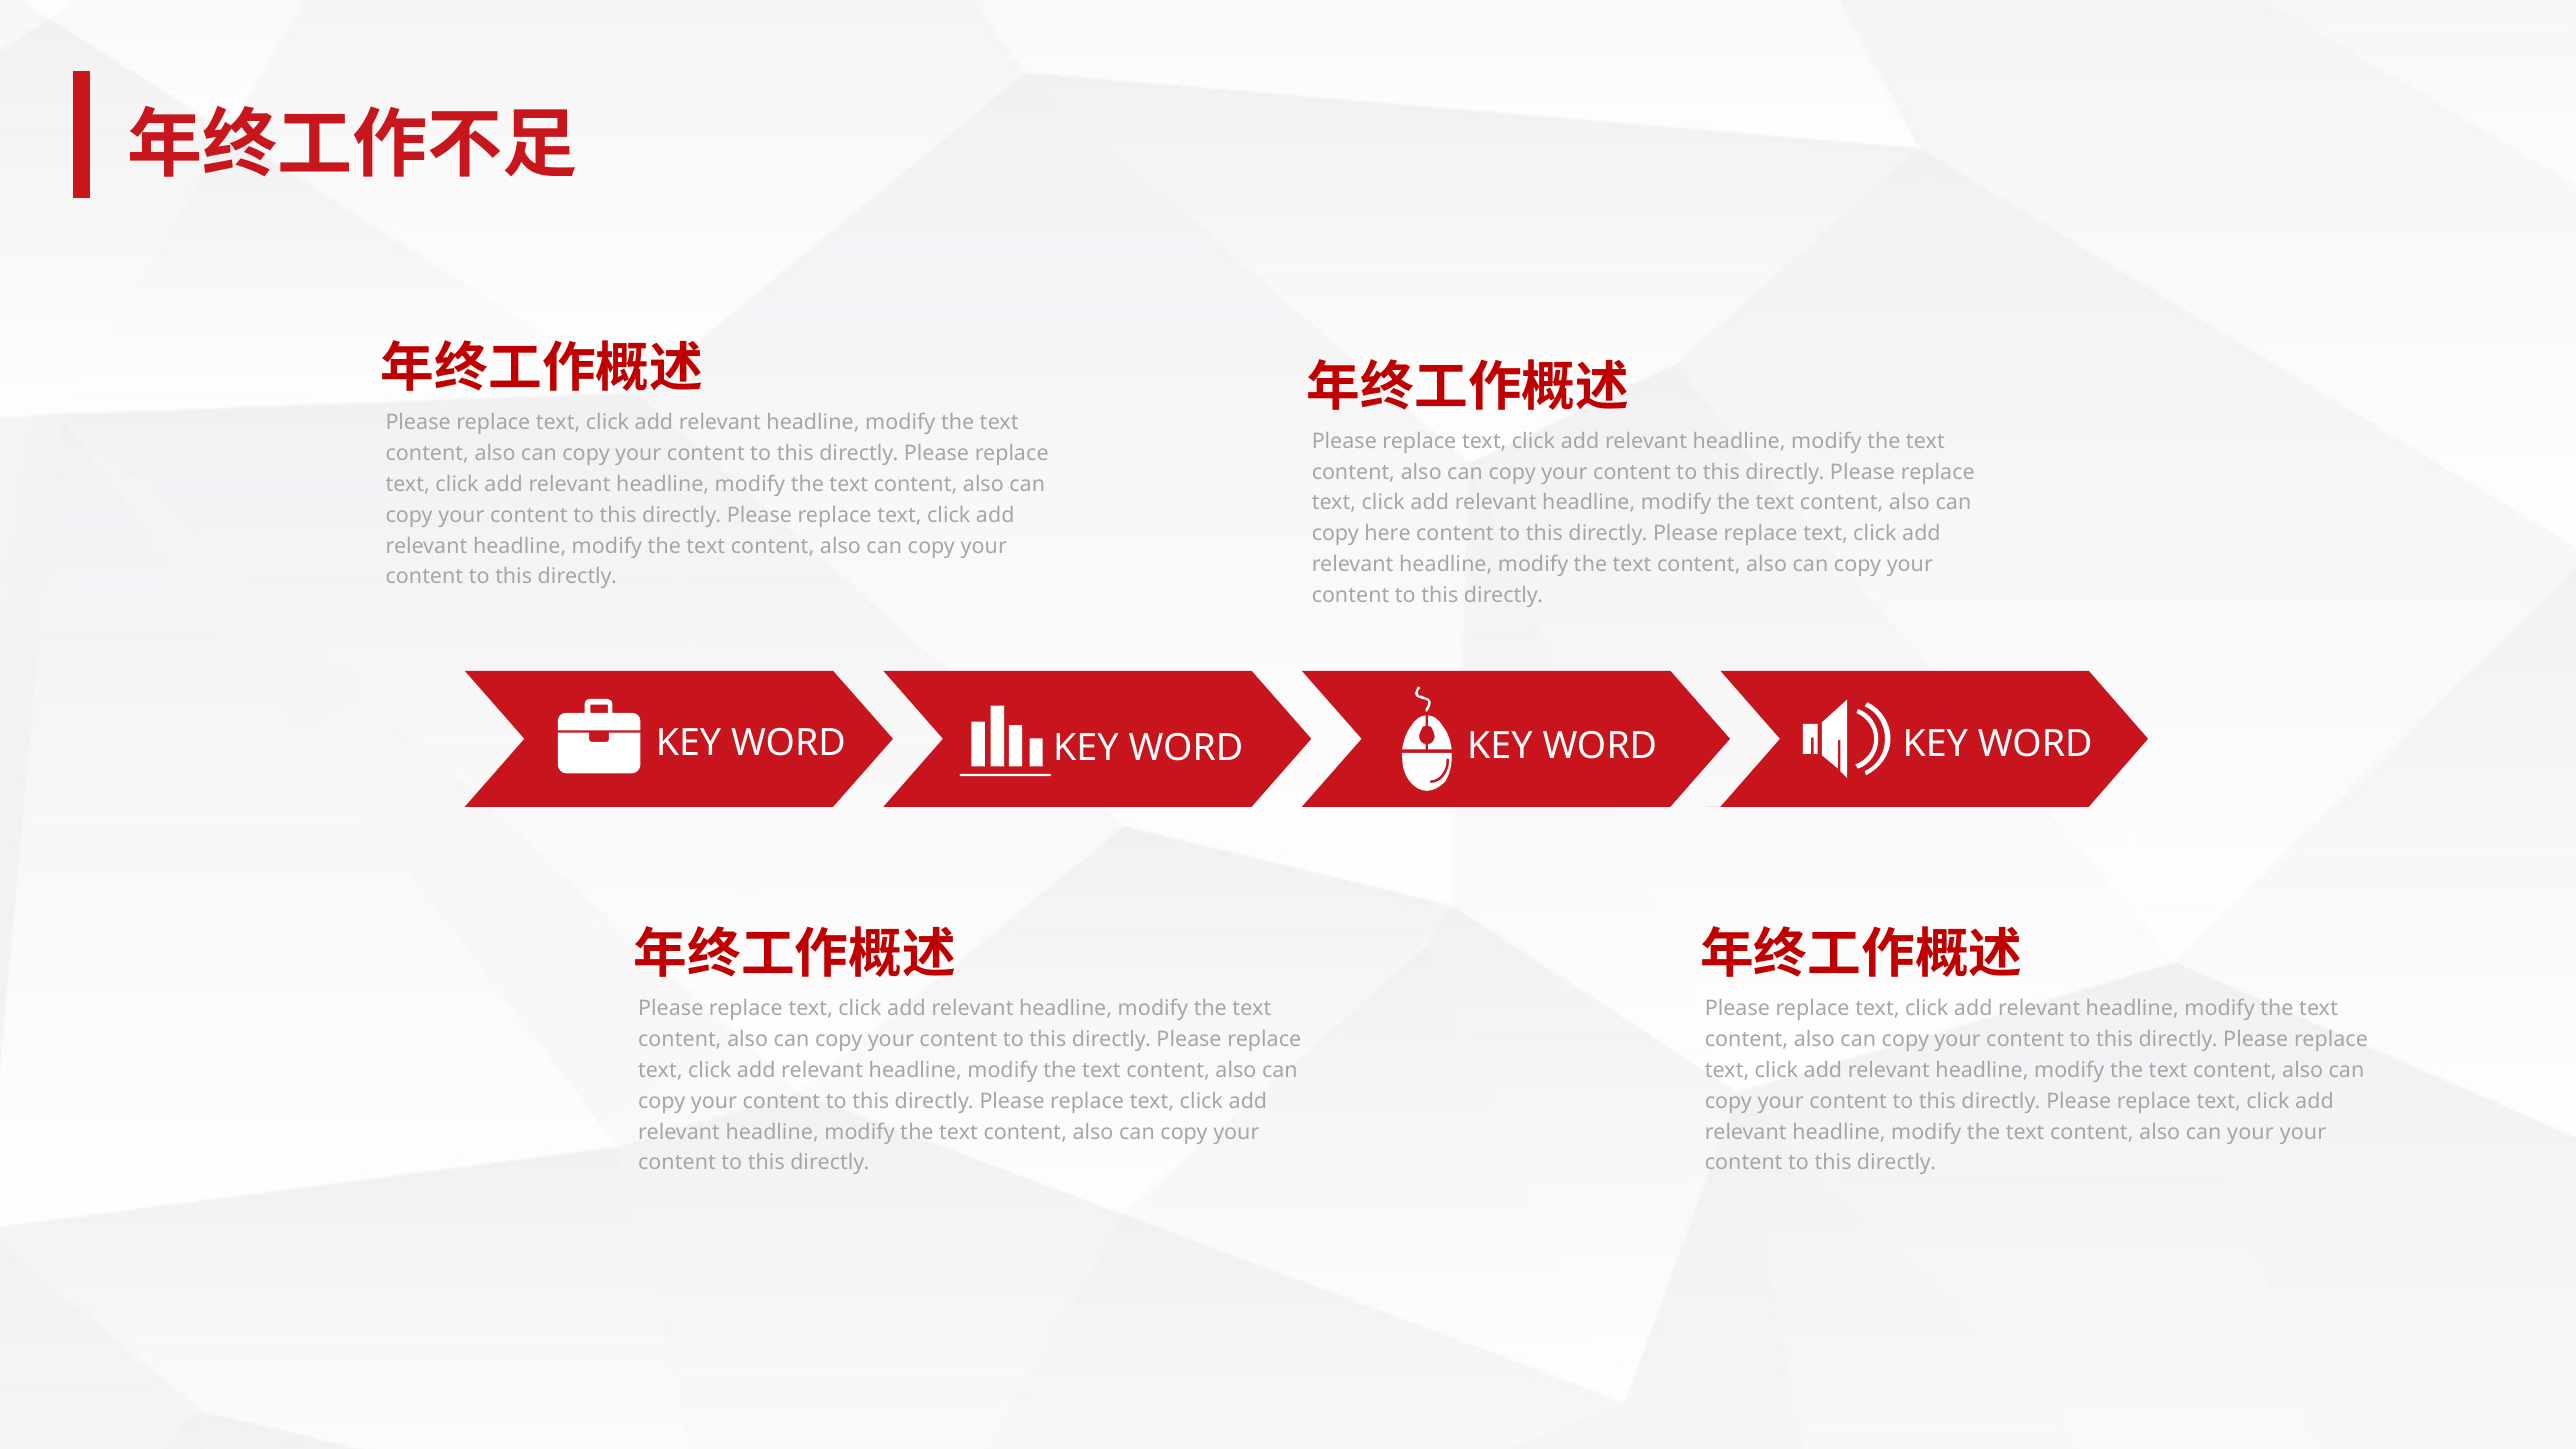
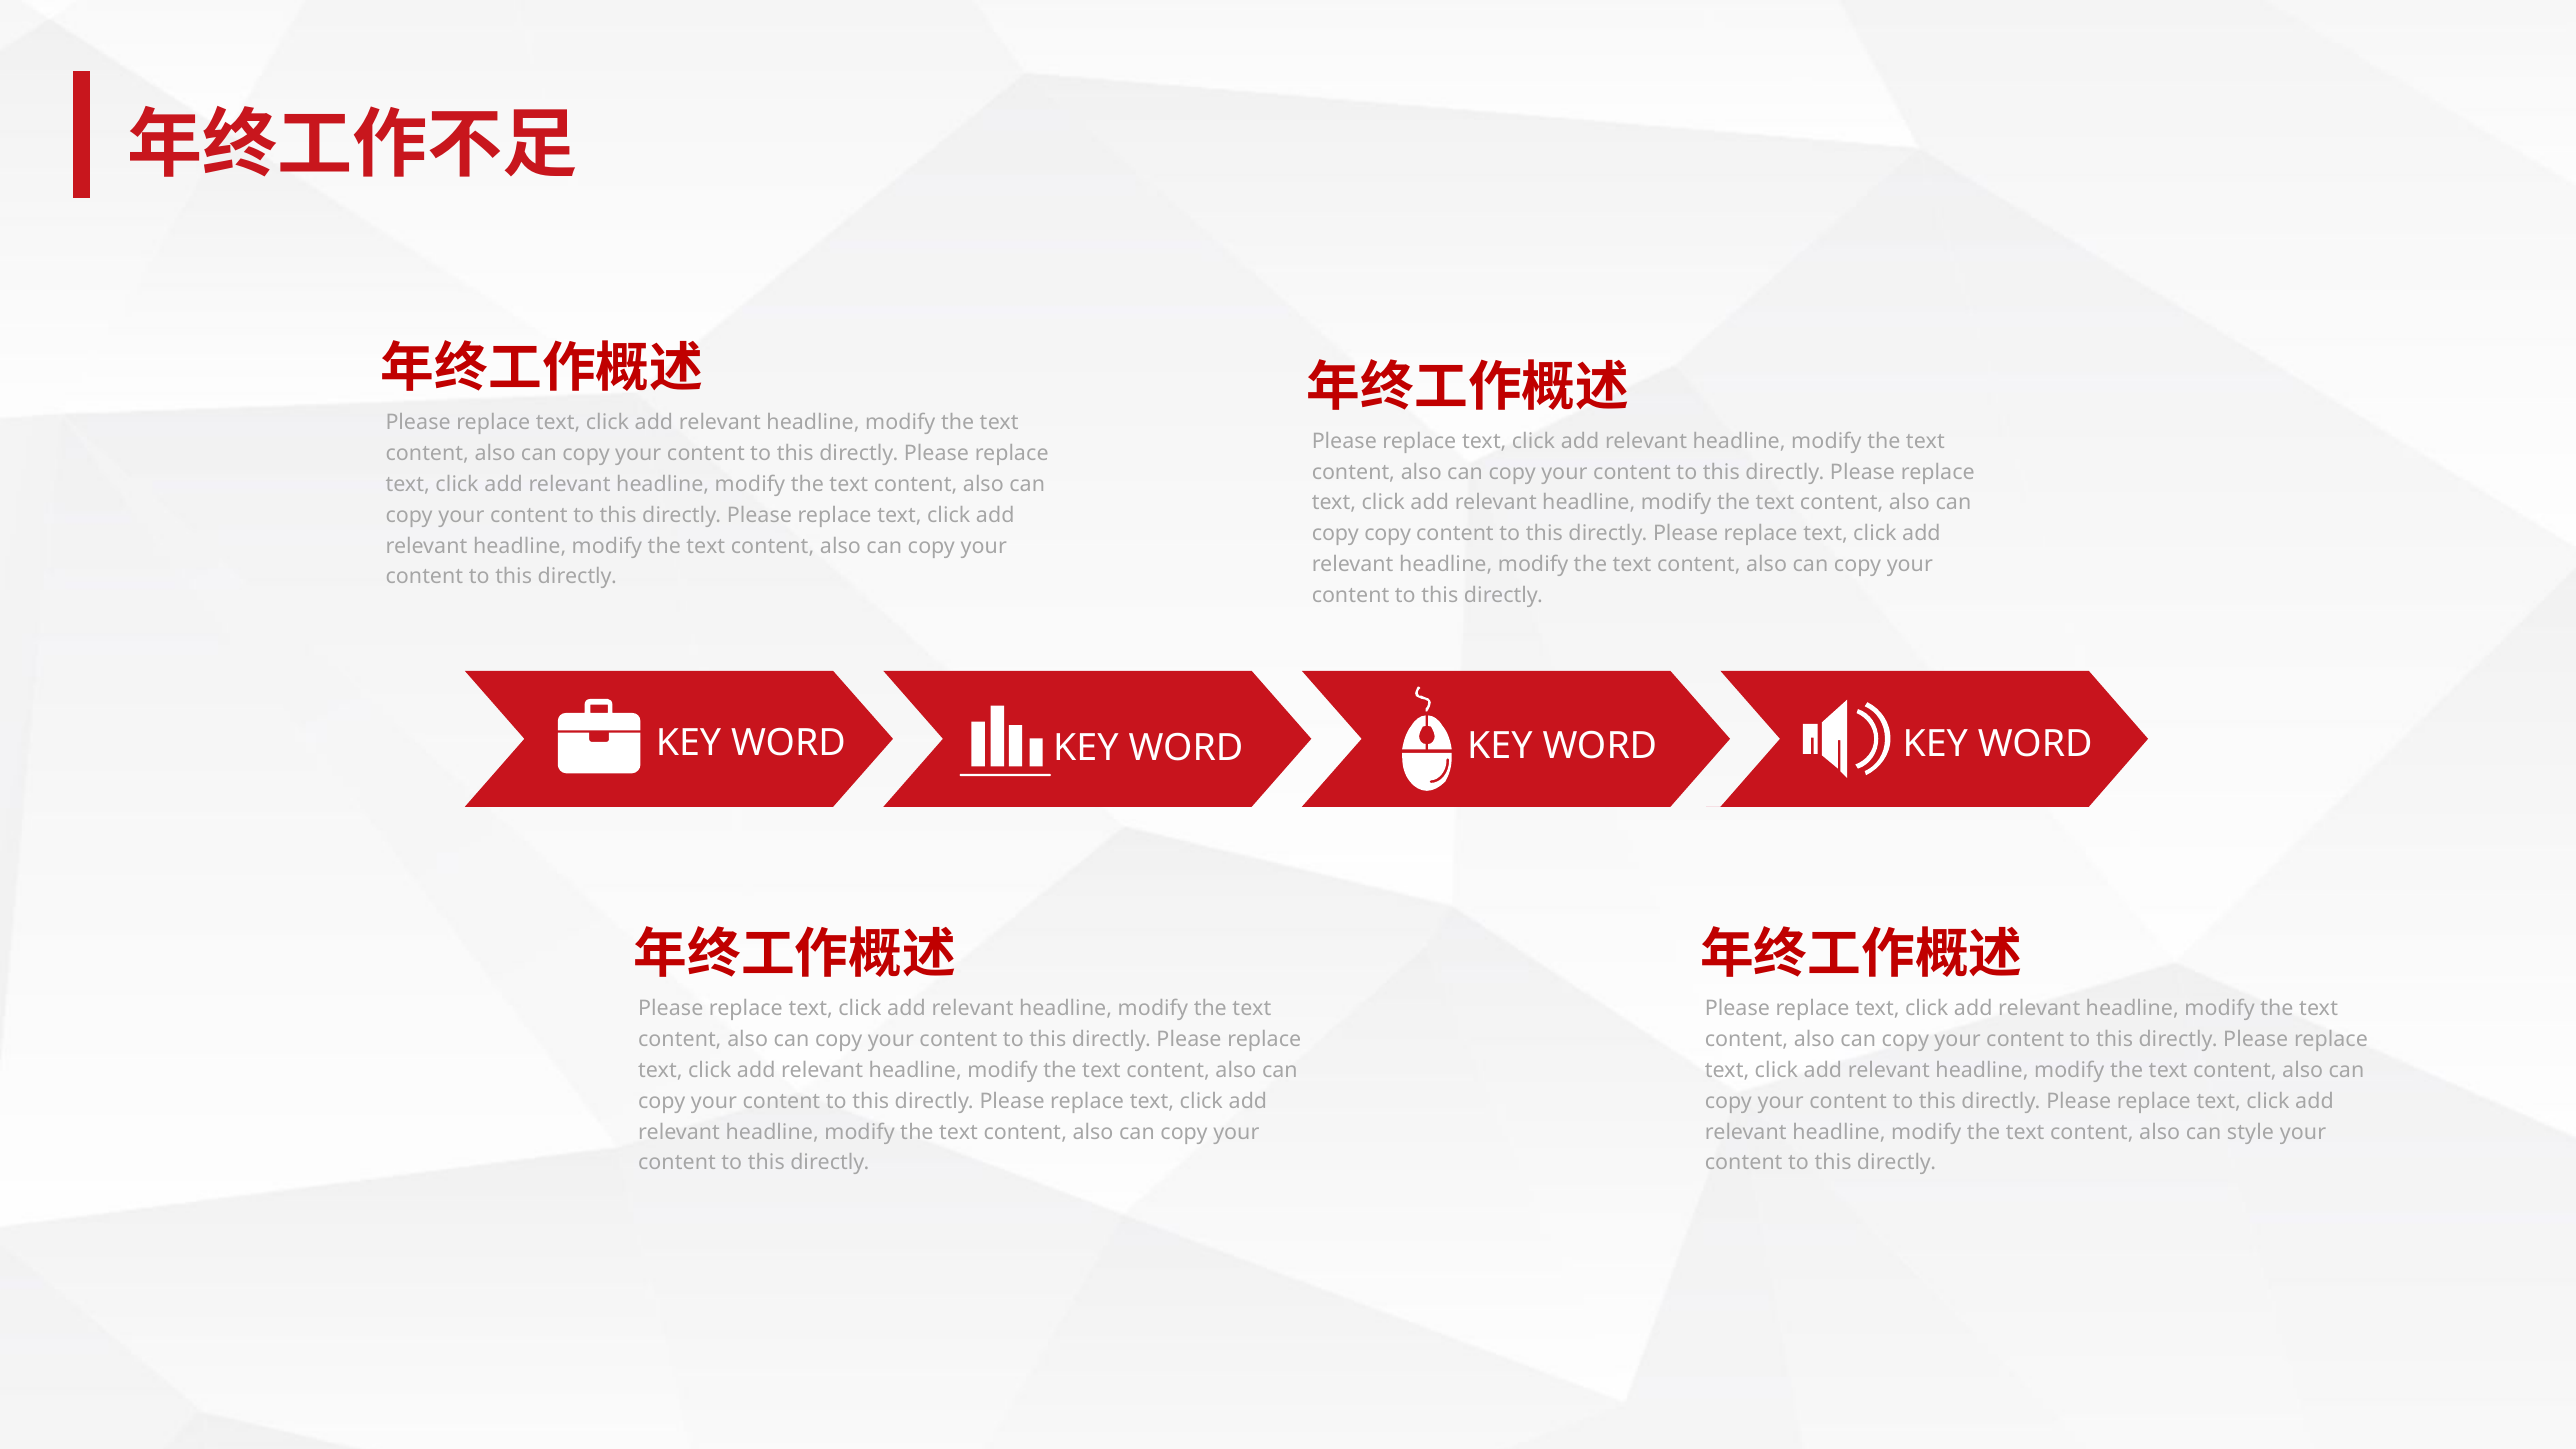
copy here: here -> copy (1388, 534)
can your: your -> style (2251, 1132)
